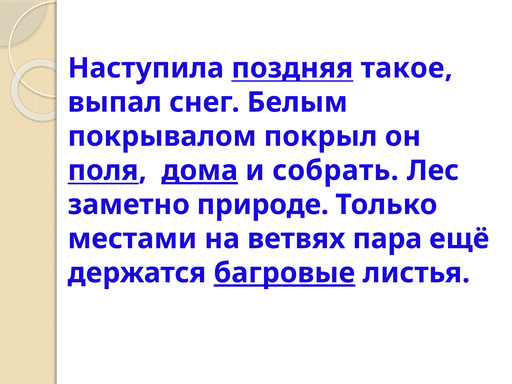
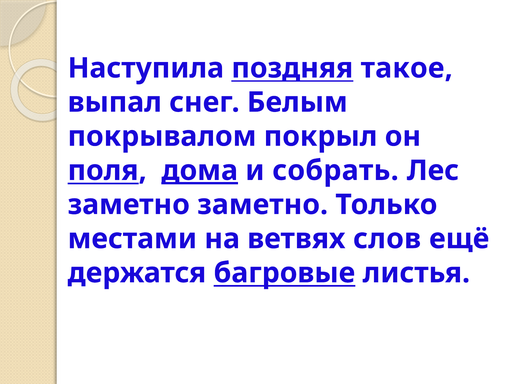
заметно природе: природе -> заметно (263, 205)
пара: пара -> слов (387, 239)
багровые underline: present -> none (284, 273)
